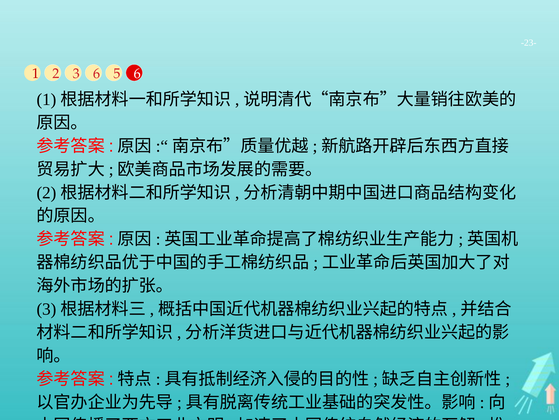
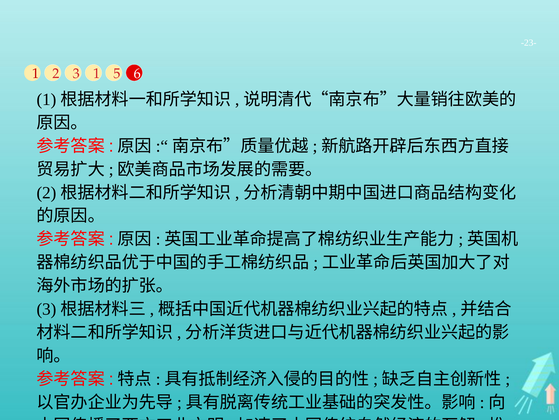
3 6: 6 -> 1 (97, 74)
